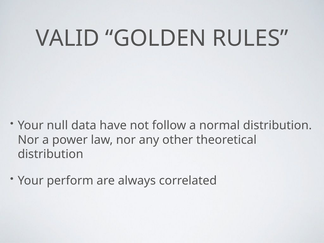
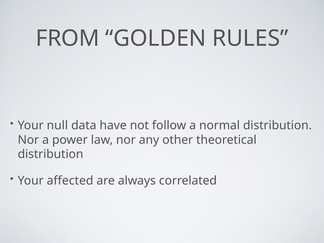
VALID: VALID -> FROM (68, 38)
perform: perform -> affected (70, 181)
